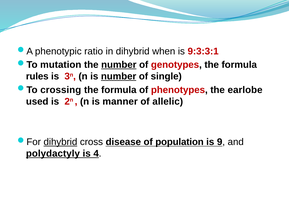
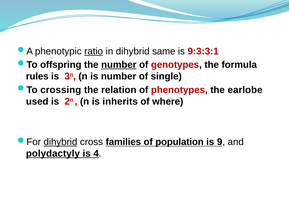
ratio underline: none -> present (94, 51)
when: when -> same (164, 51)
mutation: mutation -> offspring (61, 65)
number underline: present -> none (119, 76)
formula: formula -> relation (119, 90)
manner: manner -> inherits (120, 101)
allelic: allelic -> where (168, 101)
disease: disease -> families (123, 142)
